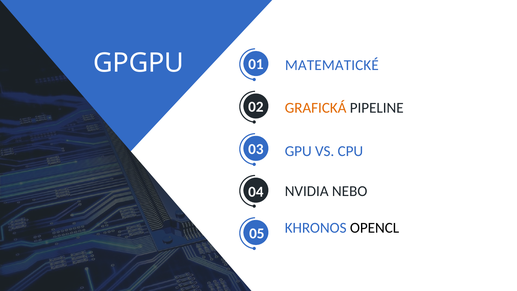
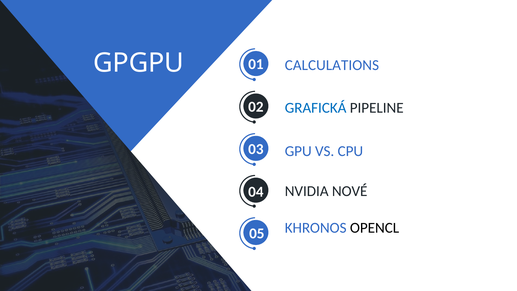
MATEMATICKÉ: MATEMATICKÉ -> CALCULATIONS (332, 65)
GRAFICKÁ colour: orange -> blue (316, 108)
NEBO: NEBO -> NOVÉ (350, 191)
